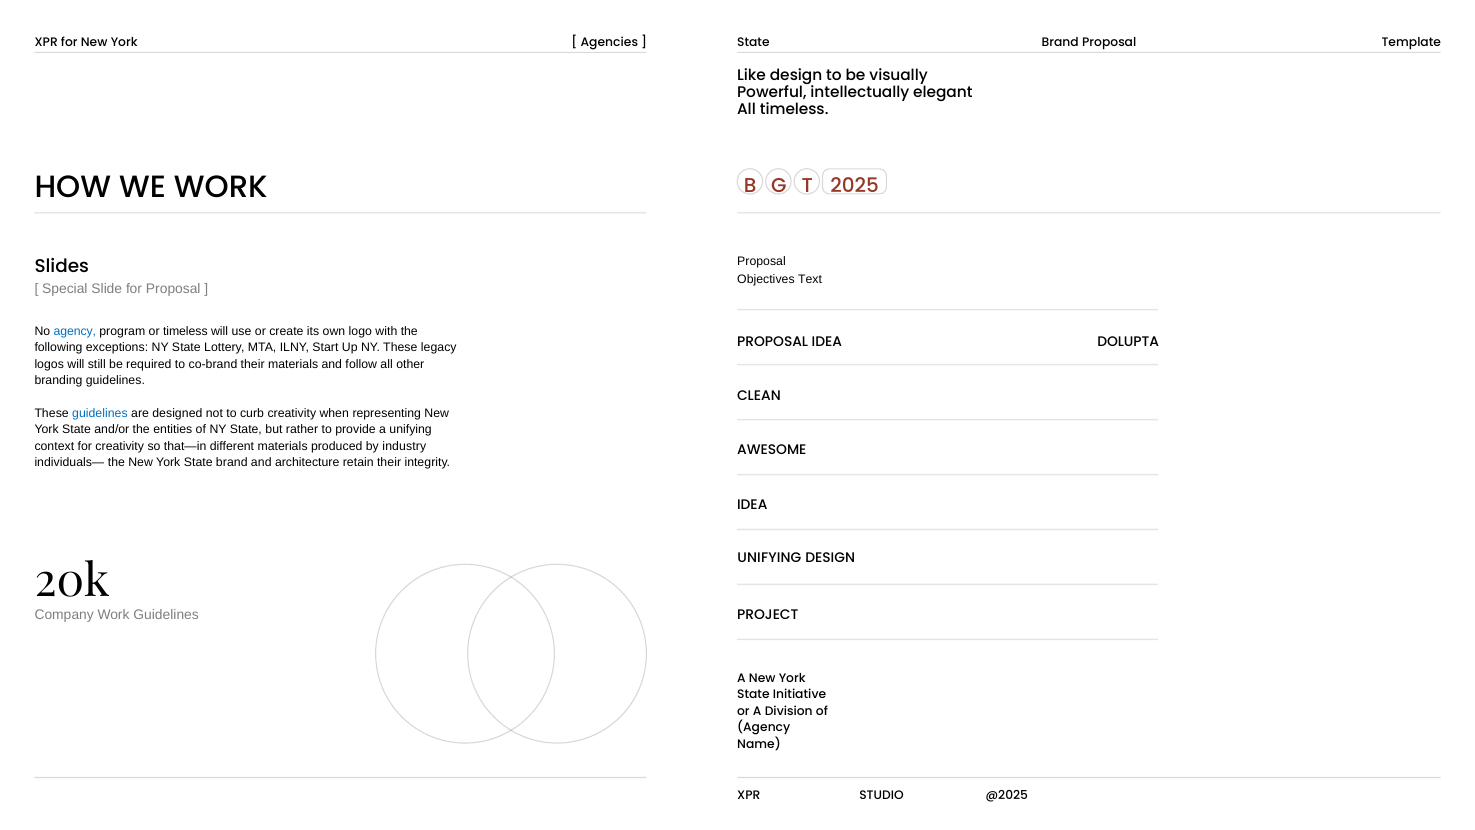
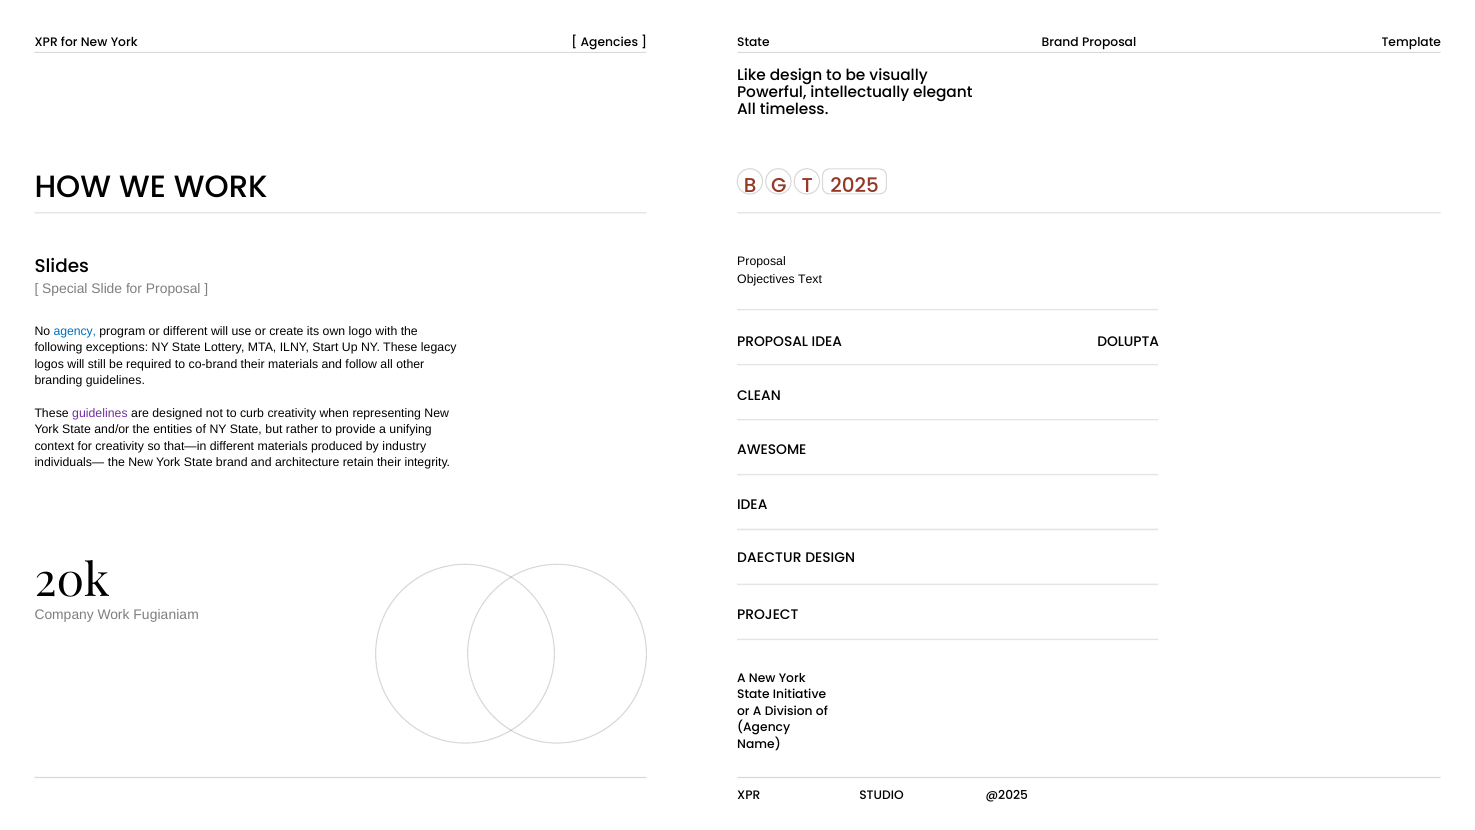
or timeless: timeless -> different (185, 331)
guidelines colour: blue -> purple (100, 413)
UNIFYING: UNIFYING -> DAECTUR (769, 558)
Work Guidelines: Guidelines -> Fugianiam (166, 615)
